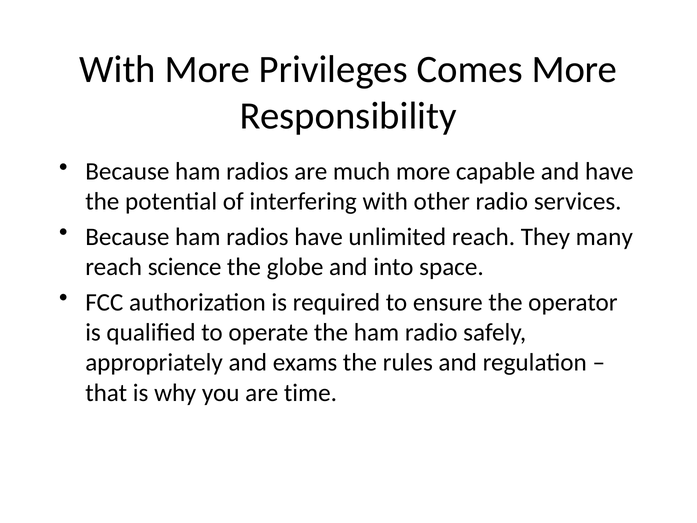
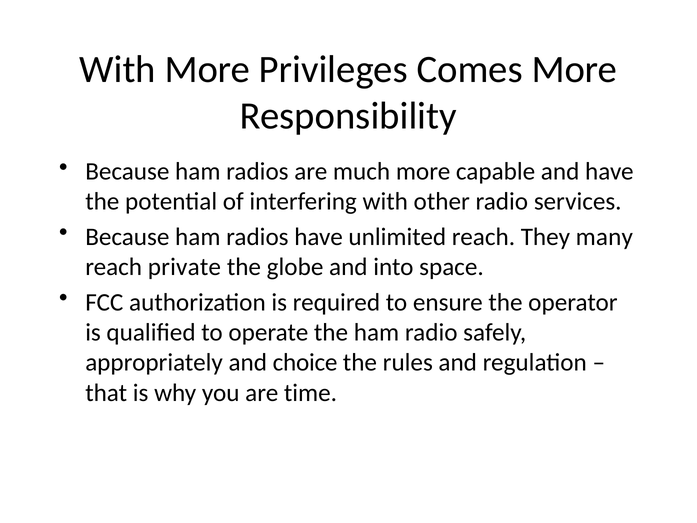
science: science -> private (184, 267)
exams: exams -> choice (305, 362)
